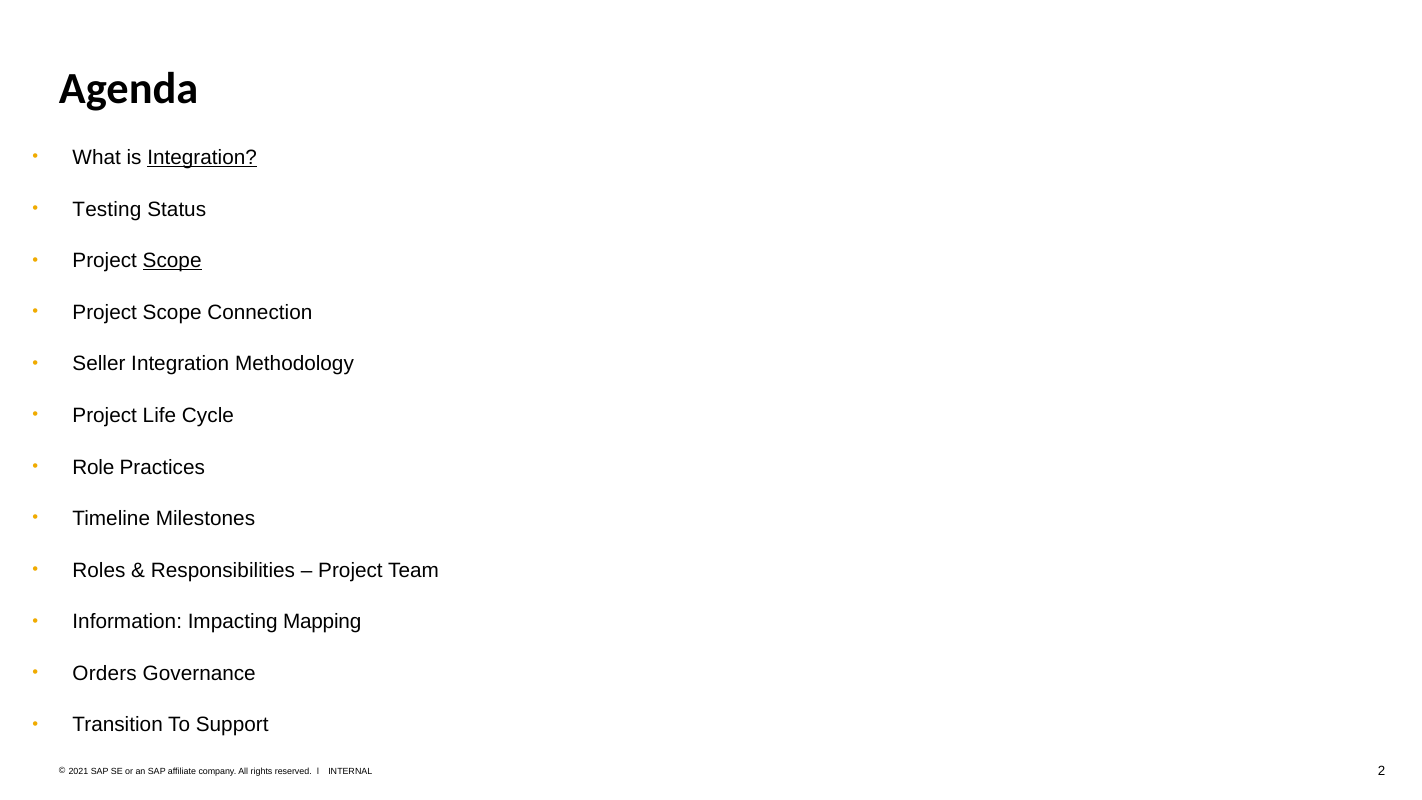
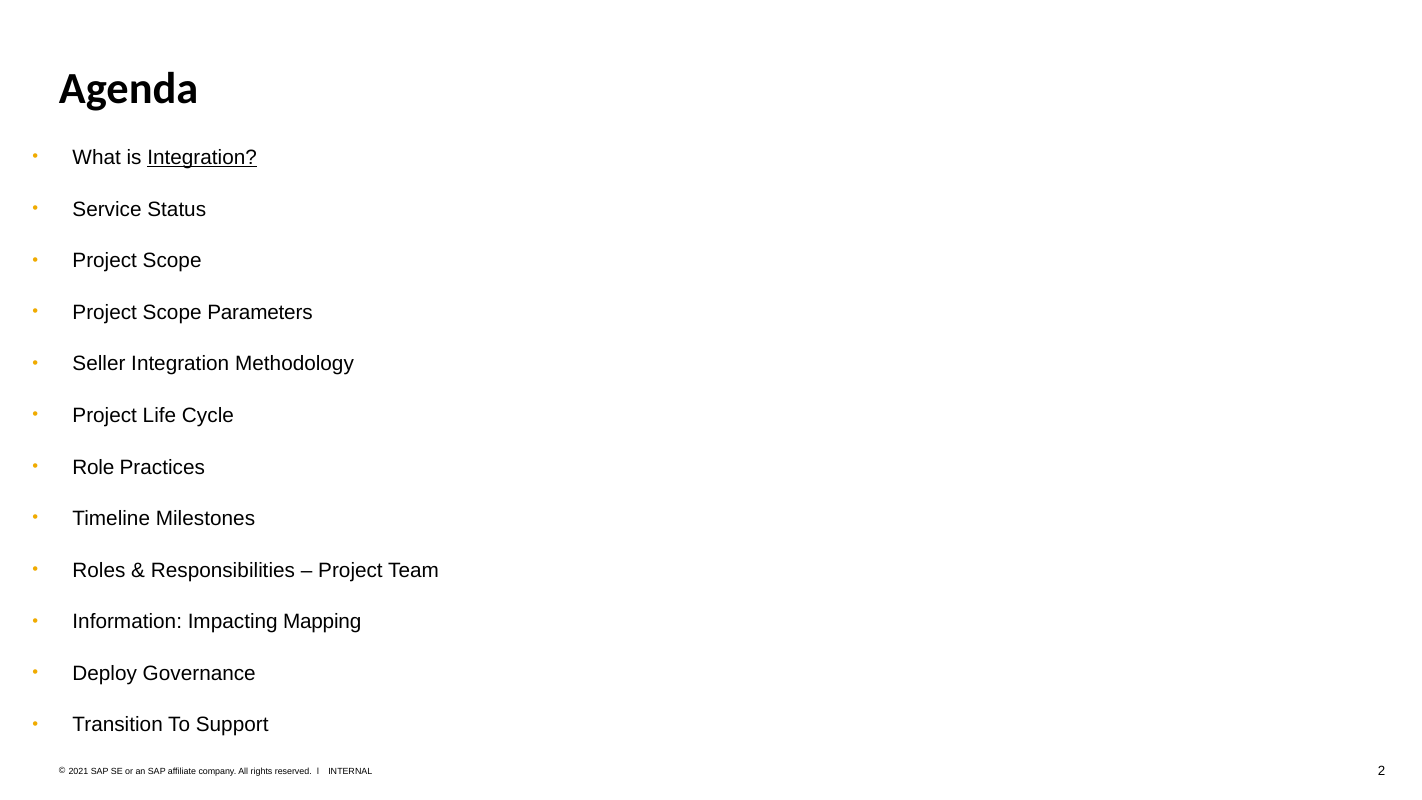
Testing: Testing -> Service (107, 209)
Scope underline: present -> none (172, 261)
Connection: Connection -> Parameters (260, 312)
Orders: Orders -> Deploy (105, 673)
